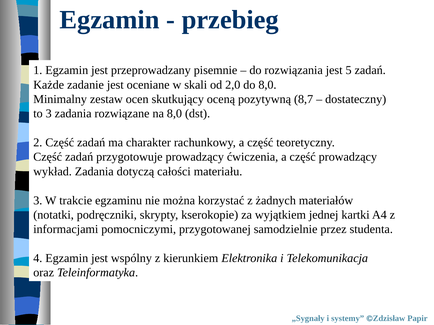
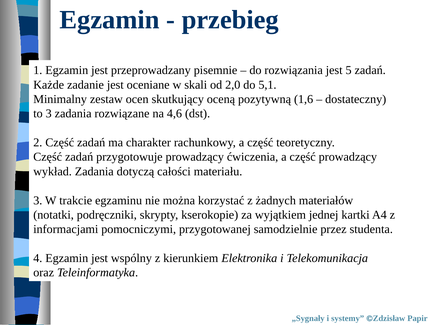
do 8,0: 8,0 -> 5,1 (267, 85)
8,7: 8,7 -> 1,6 (304, 99)
na 8,0: 8,0 -> 4,6 (174, 114)
